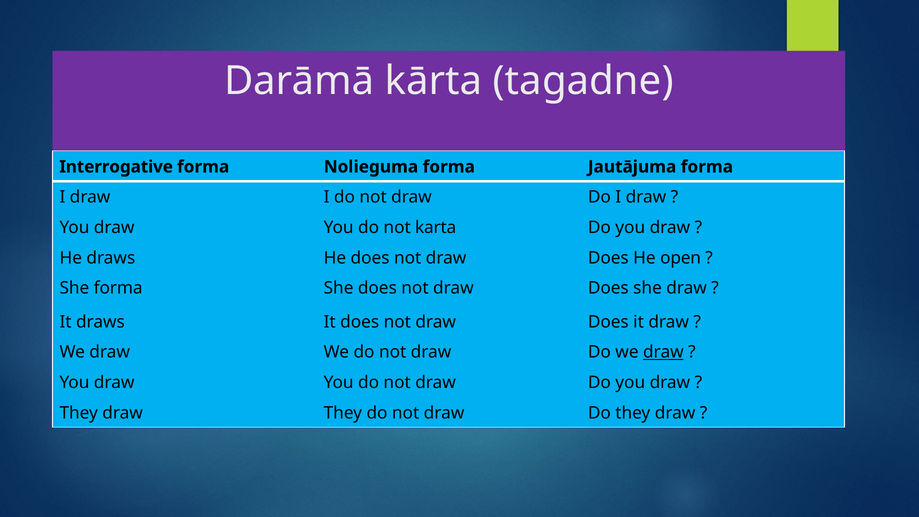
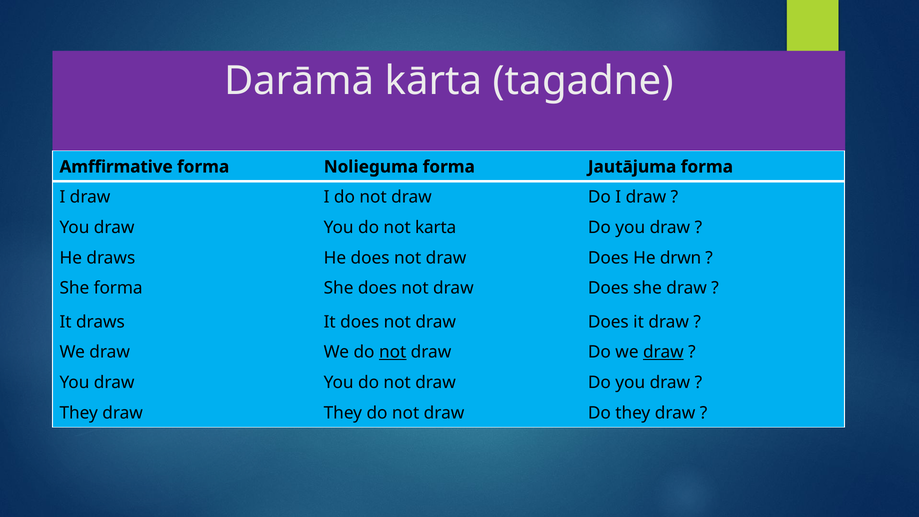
Interrogative: Interrogative -> Amffirmative (116, 167)
open: open -> drwn (681, 258)
not underline: none -> present (393, 352)
